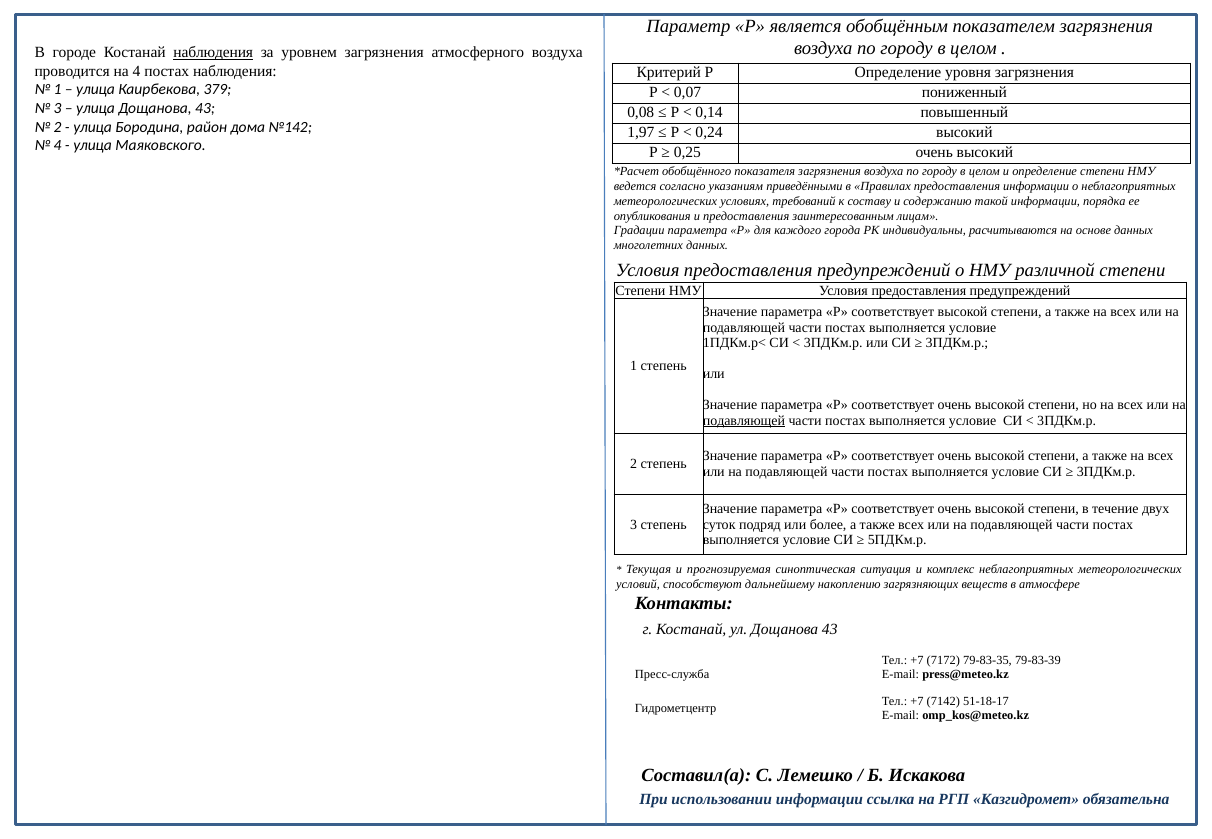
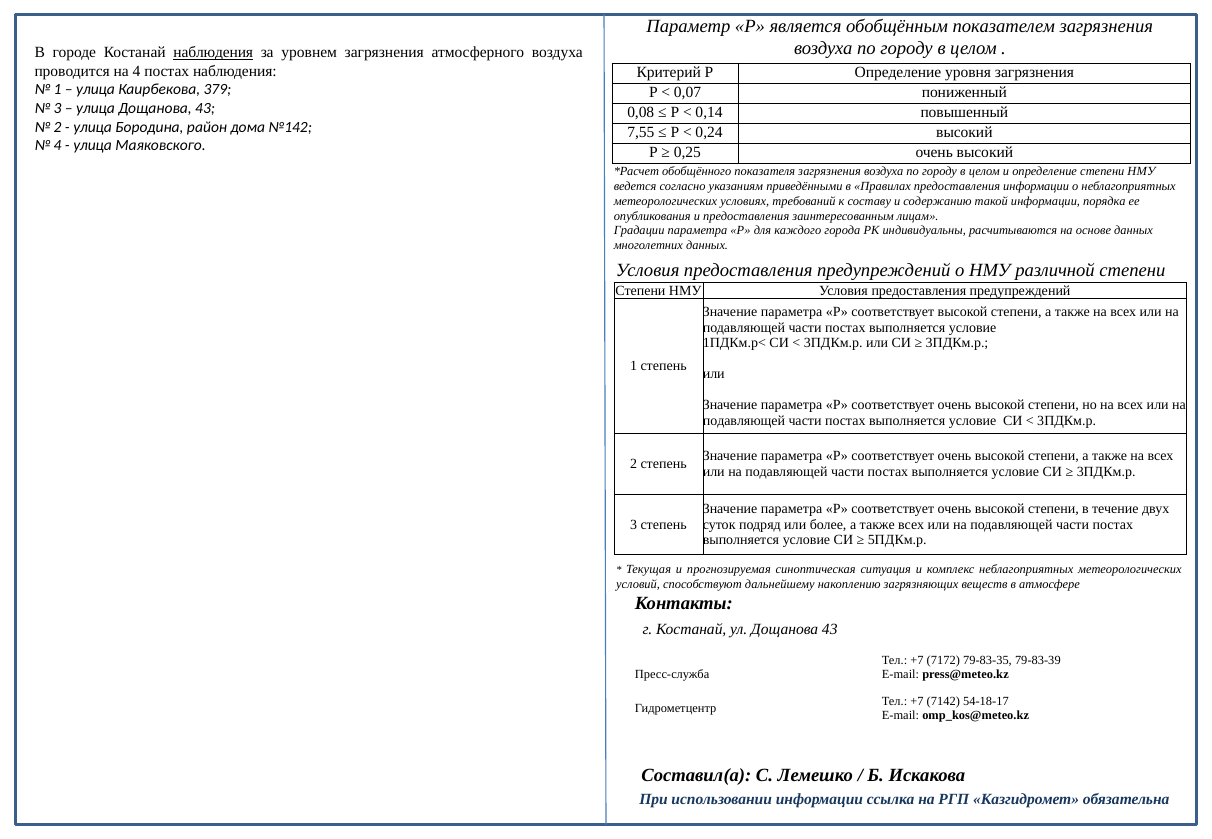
1,97: 1,97 -> 7,55 (641, 133)
подавляющей underline: present -> none (744, 420)
51-18-17: 51-18-17 -> 54-18-17 (986, 702)
